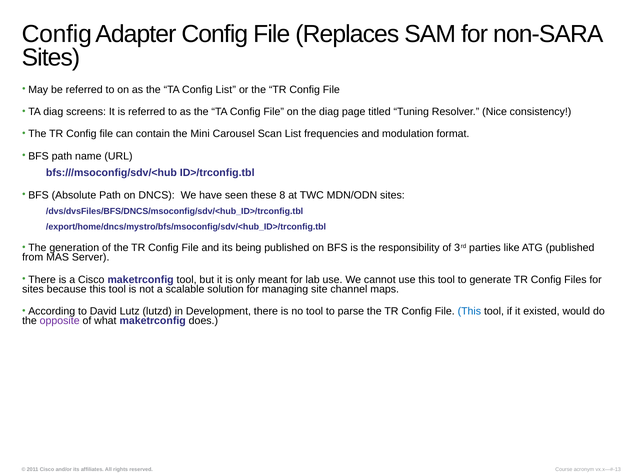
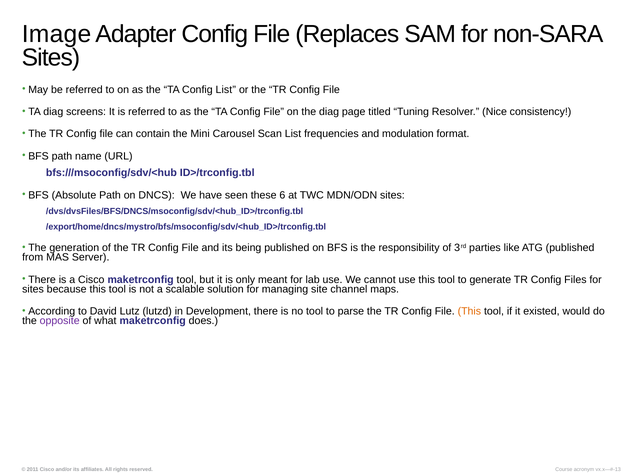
Config: Config -> Image (57, 34)
8: 8 -> 6 (282, 195)
This colour: blue -> orange (469, 312)
